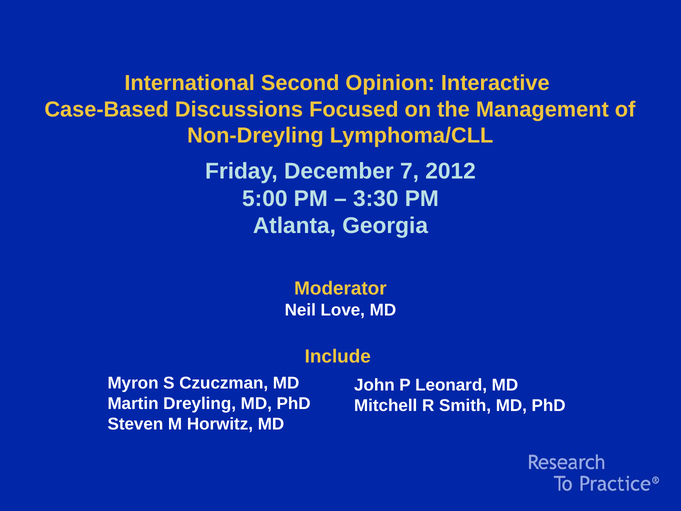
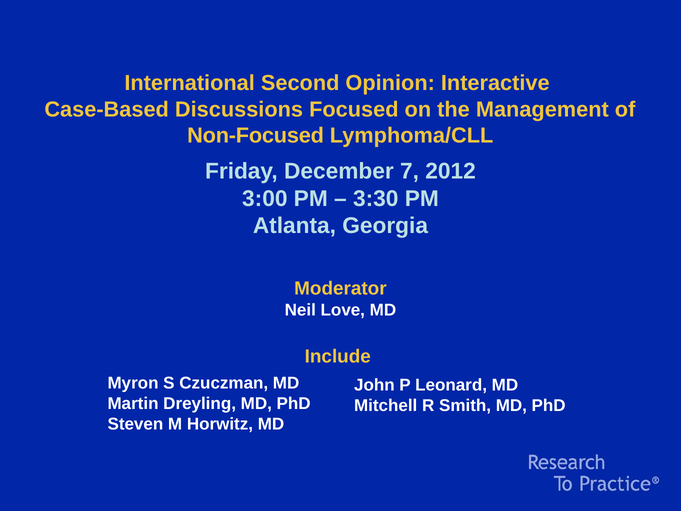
Non-Dreyling: Non-Dreyling -> Non-Focused (256, 135)
5:00: 5:00 -> 3:00 (265, 198)
